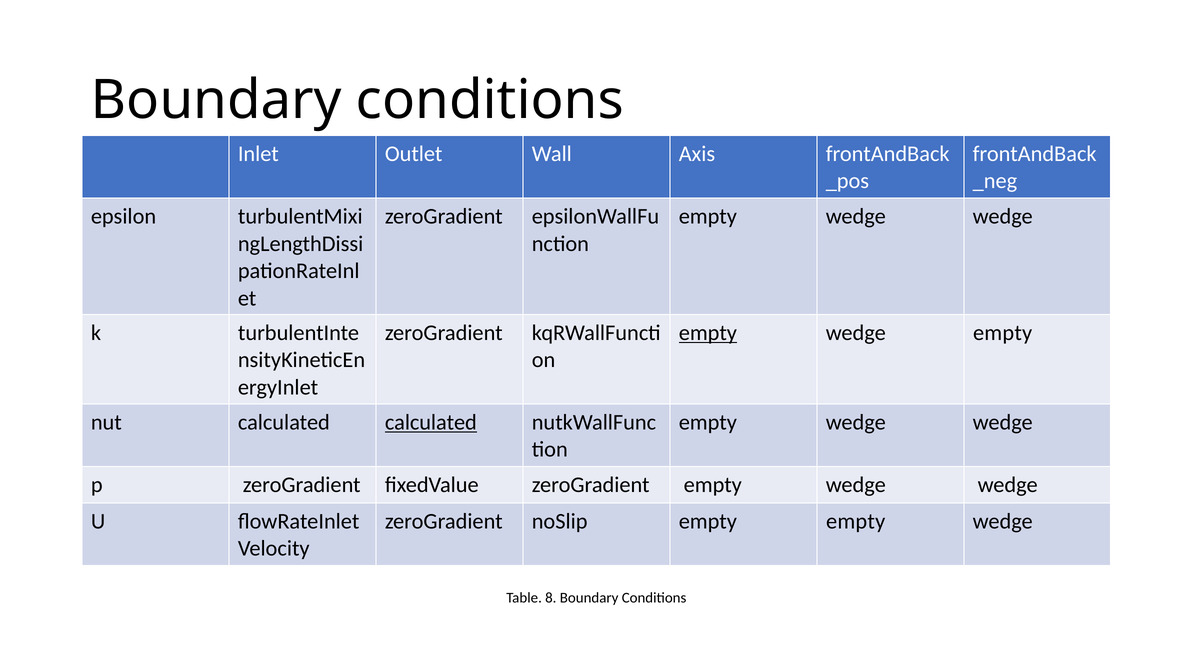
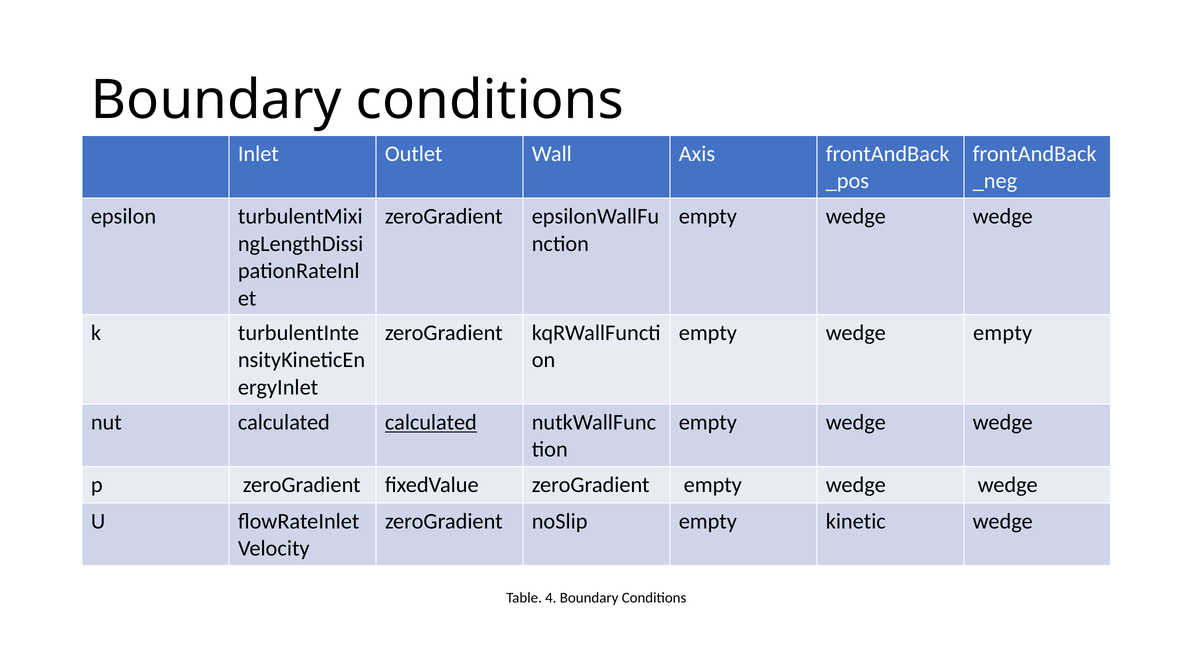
empty underline: present -> none (708, 333)
empty empty: empty -> kinetic (856, 521)
8: 8 -> 4 (551, 598)
